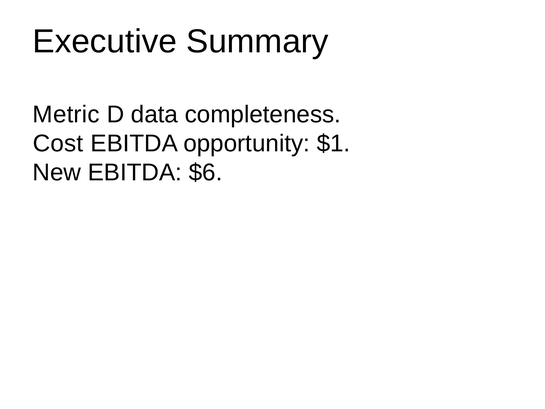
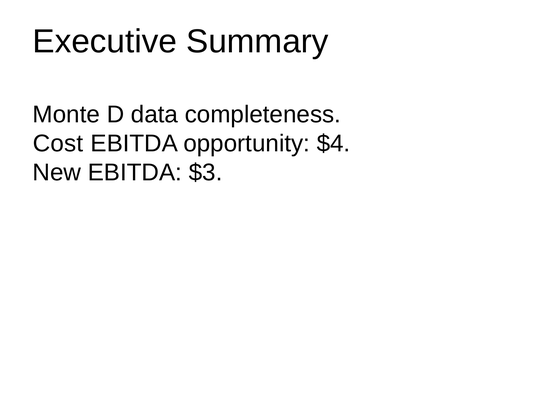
Metric: Metric -> Monte (66, 114)
$1: $1 -> $4 (334, 143)
$6: $6 -> $3 (206, 172)
